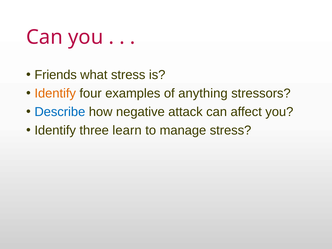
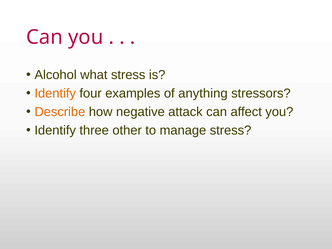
Friends: Friends -> Alcohol (56, 75)
Describe colour: blue -> orange (60, 112)
learn: learn -> other (127, 130)
